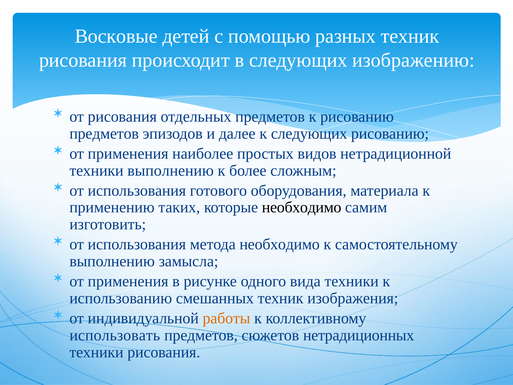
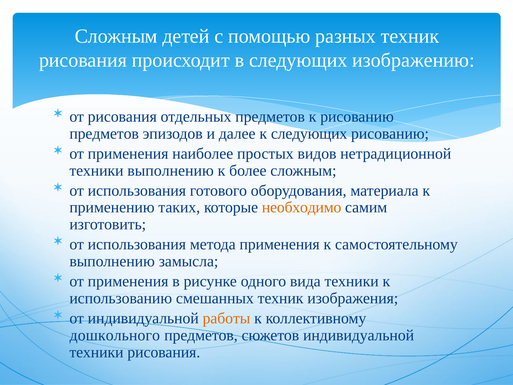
Восковые: Восковые -> Сложным (116, 36)
необходимо colour: black -> orange (302, 207)
метода необходимо: необходимо -> применения (280, 244)
использовать: использовать -> дошкольного (115, 335)
сюжетов нетрадиционных: нетрадиционных -> индивидуальной (359, 335)
